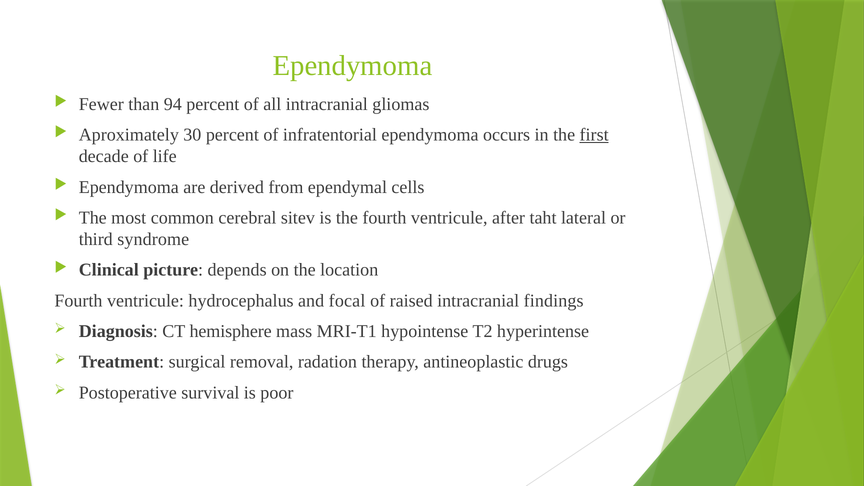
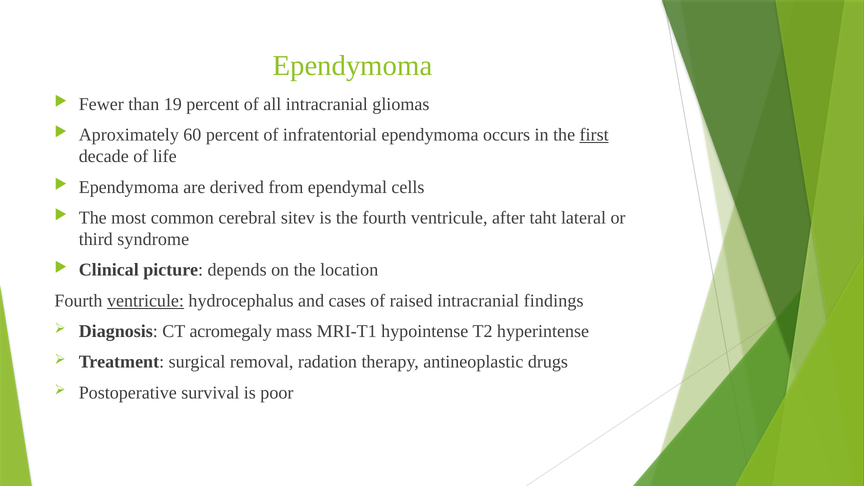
94: 94 -> 19 (173, 104)
30: 30 -> 60 (192, 135)
ventricule underline: none -> present (145, 301)
focal: focal -> cases (347, 301)
hemisphere: hemisphere -> acromegaly (231, 331)
